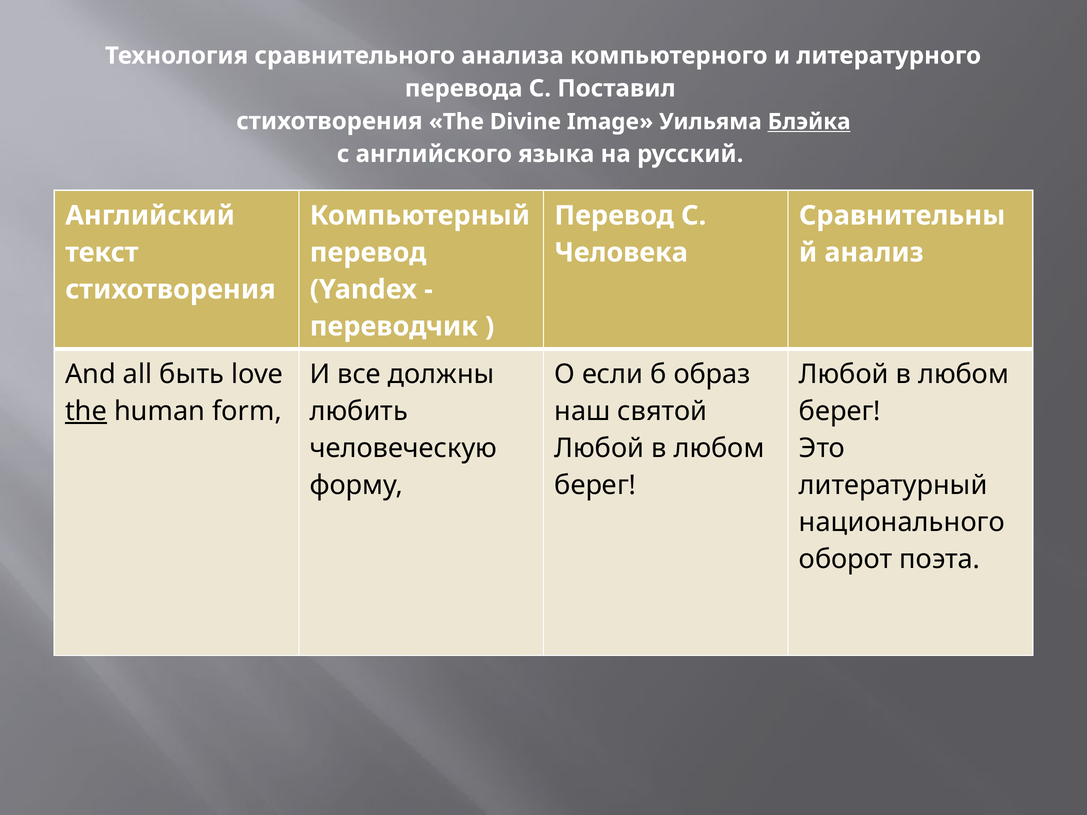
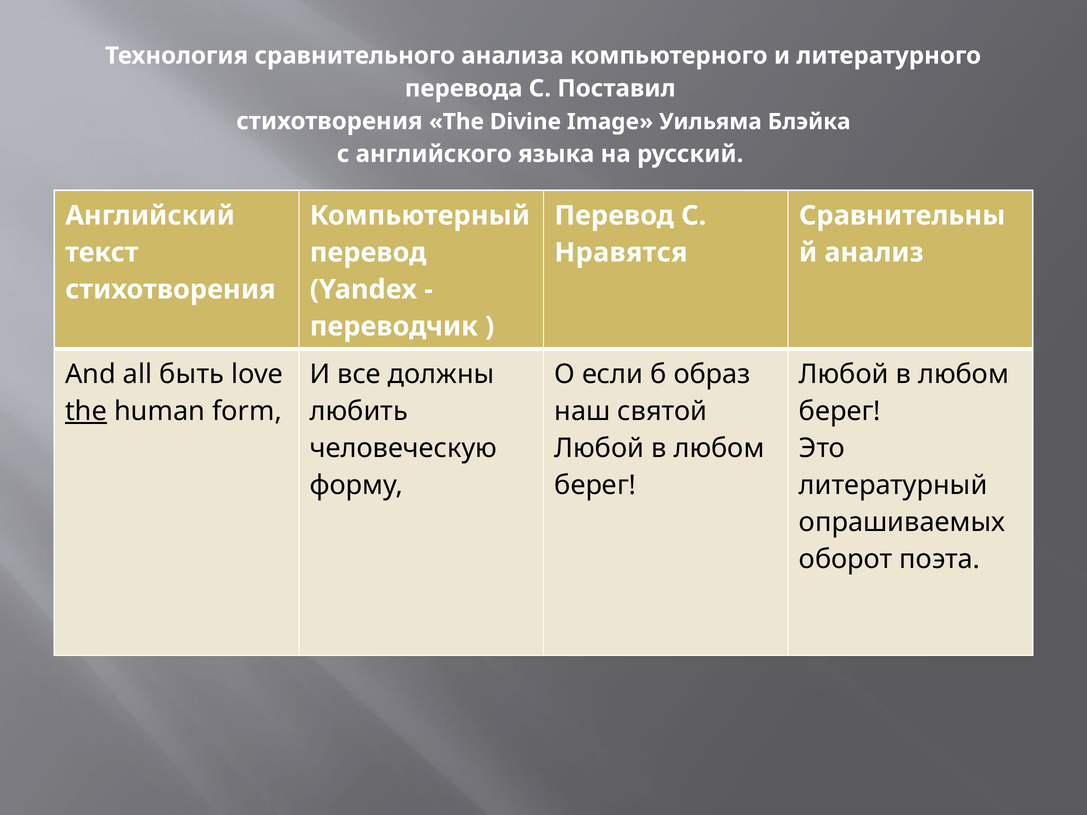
Блэйка underline: present -> none (809, 122)
Человека: Человека -> Нравятся (621, 253)
национального: национального -> опрашиваемых (902, 522)
